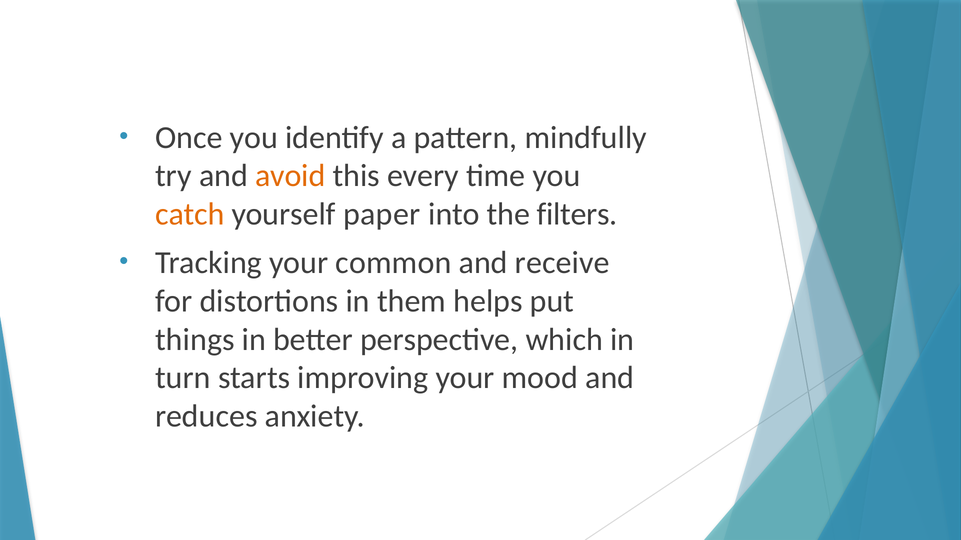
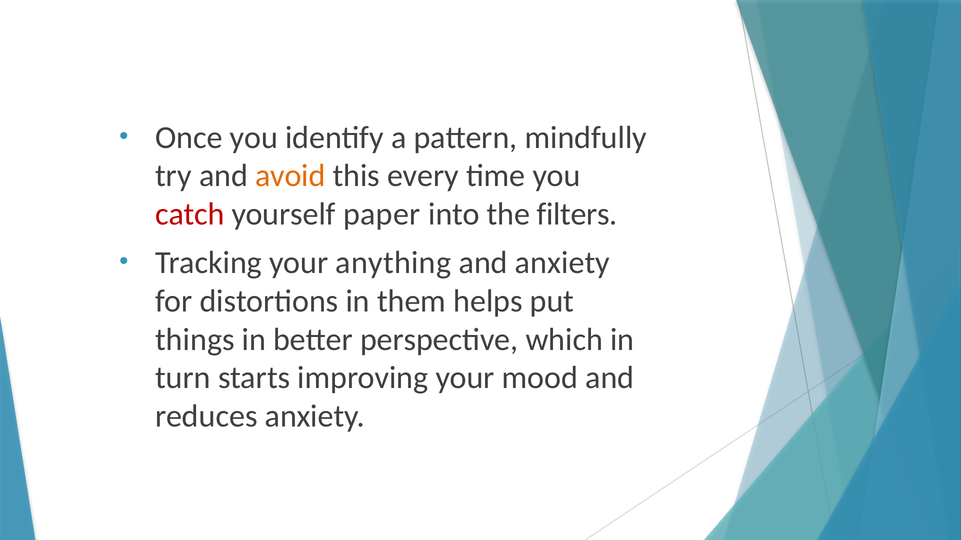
catch colour: orange -> red (190, 215)
common: common -> anything (393, 263)
and receive: receive -> anxiety (562, 263)
